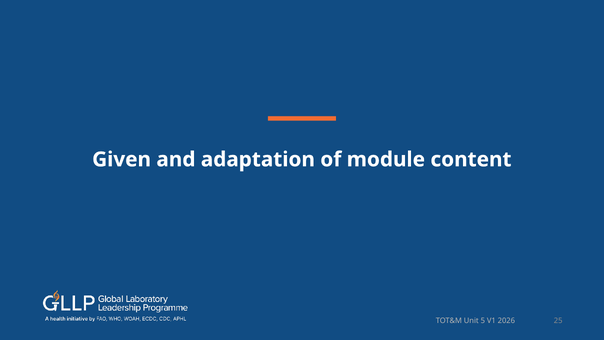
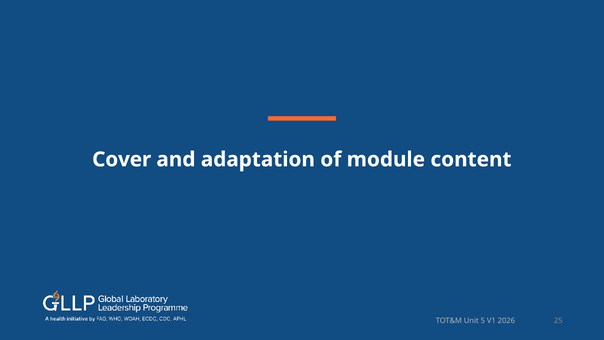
Given: Given -> Cover (122, 159)
